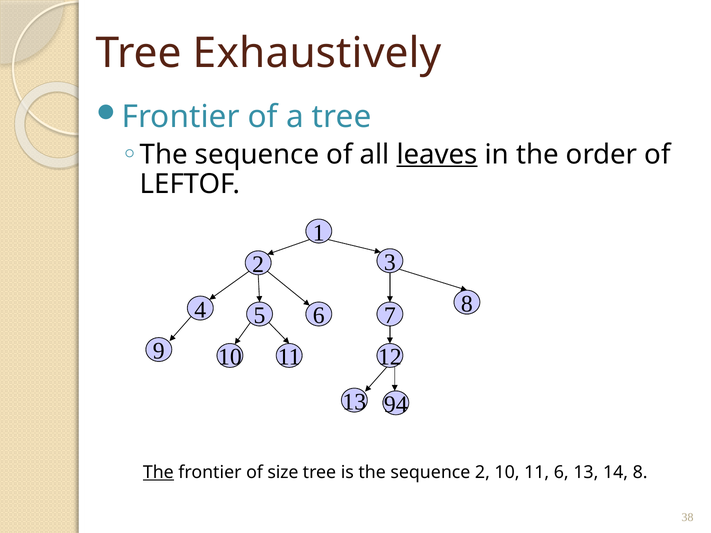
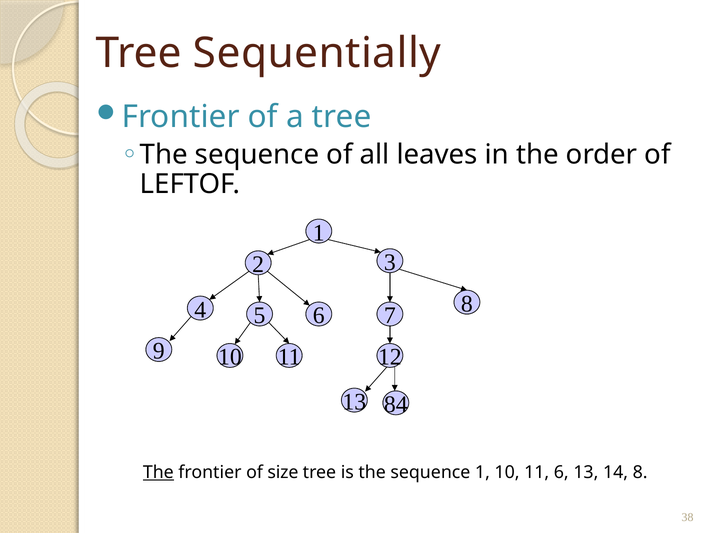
Exhaustively: Exhaustively -> Sequentially (317, 53)
leaves underline: present -> none (437, 155)
94: 94 -> 84 (396, 405)
sequence 2: 2 -> 1 (482, 473)
